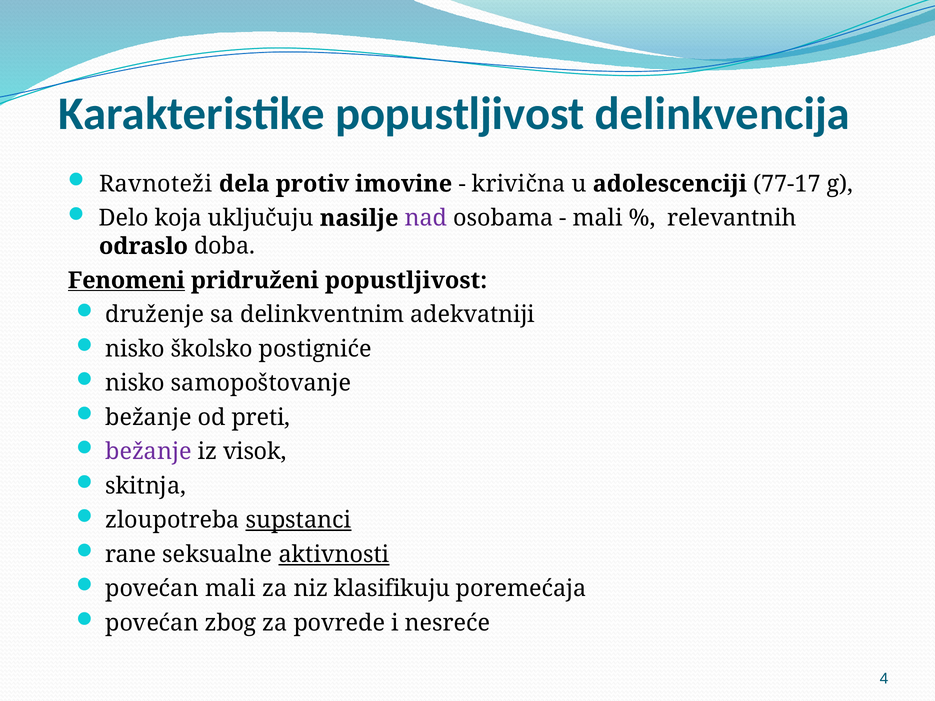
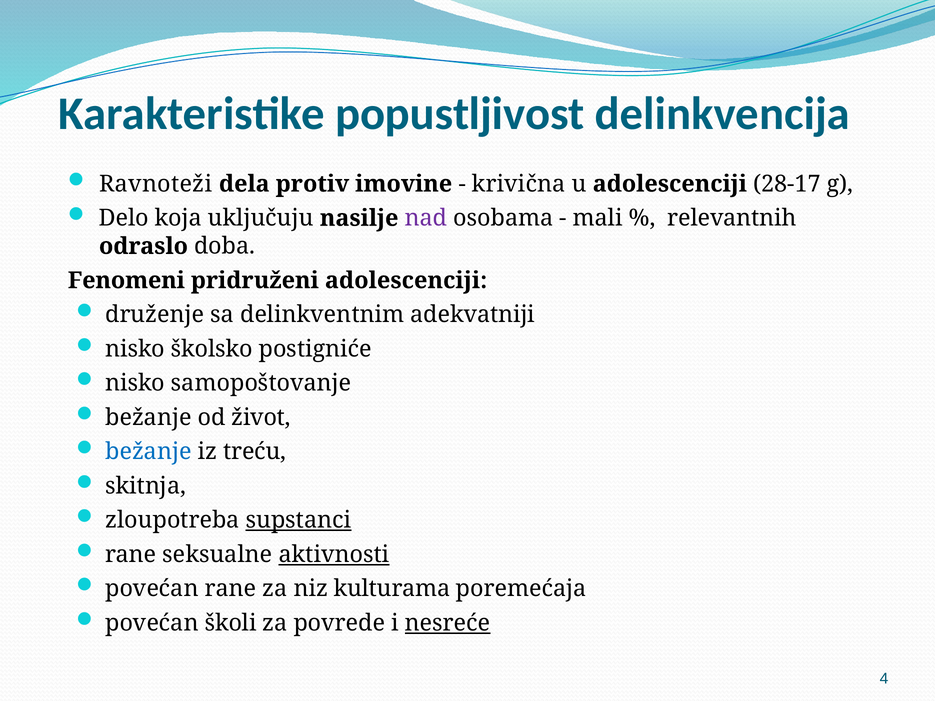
77-17: 77-17 -> 28-17 (787, 184)
Fenomeni underline: present -> none (126, 281)
pridruženi popustljivost: popustljivost -> adolescenciji (406, 281)
preti: preti -> život (261, 418)
bežanje colour: purple -> blue (148, 452)
visok: visok -> treću (255, 452)
povećan mali: mali -> rane (231, 589)
klasifikuju: klasifikuju -> kulturama (392, 589)
zbog: zbog -> školi (231, 623)
nesreće underline: none -> present (448, 623)
